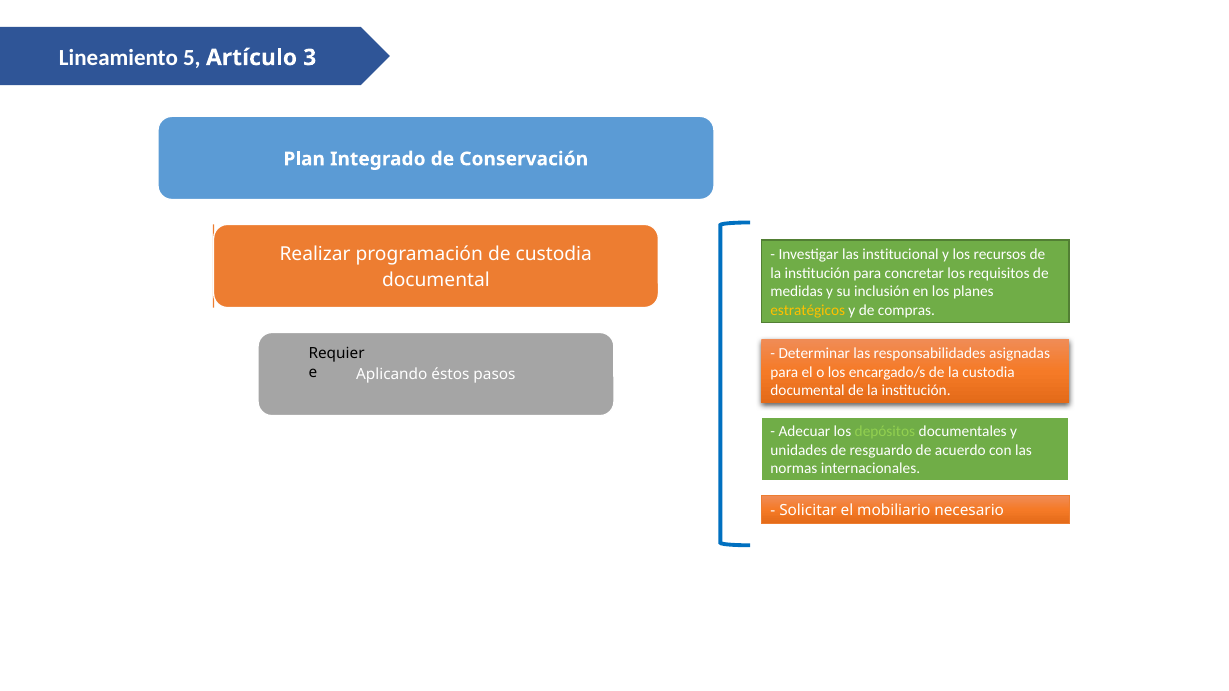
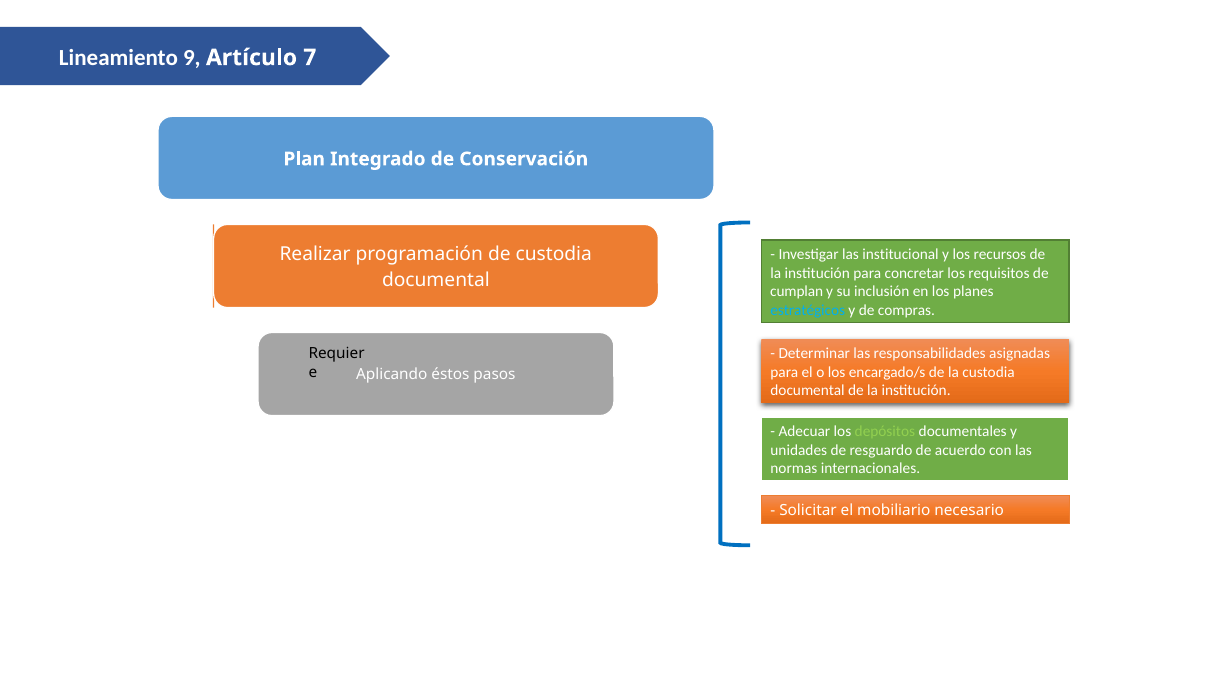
5: 5 -> 9 (192, 58)
3: 3 -> 7 (310, 58)
medidas: medidas -> cumplan (797, 292)
estratégicos colour: yellow -> light blue (808, 310)
